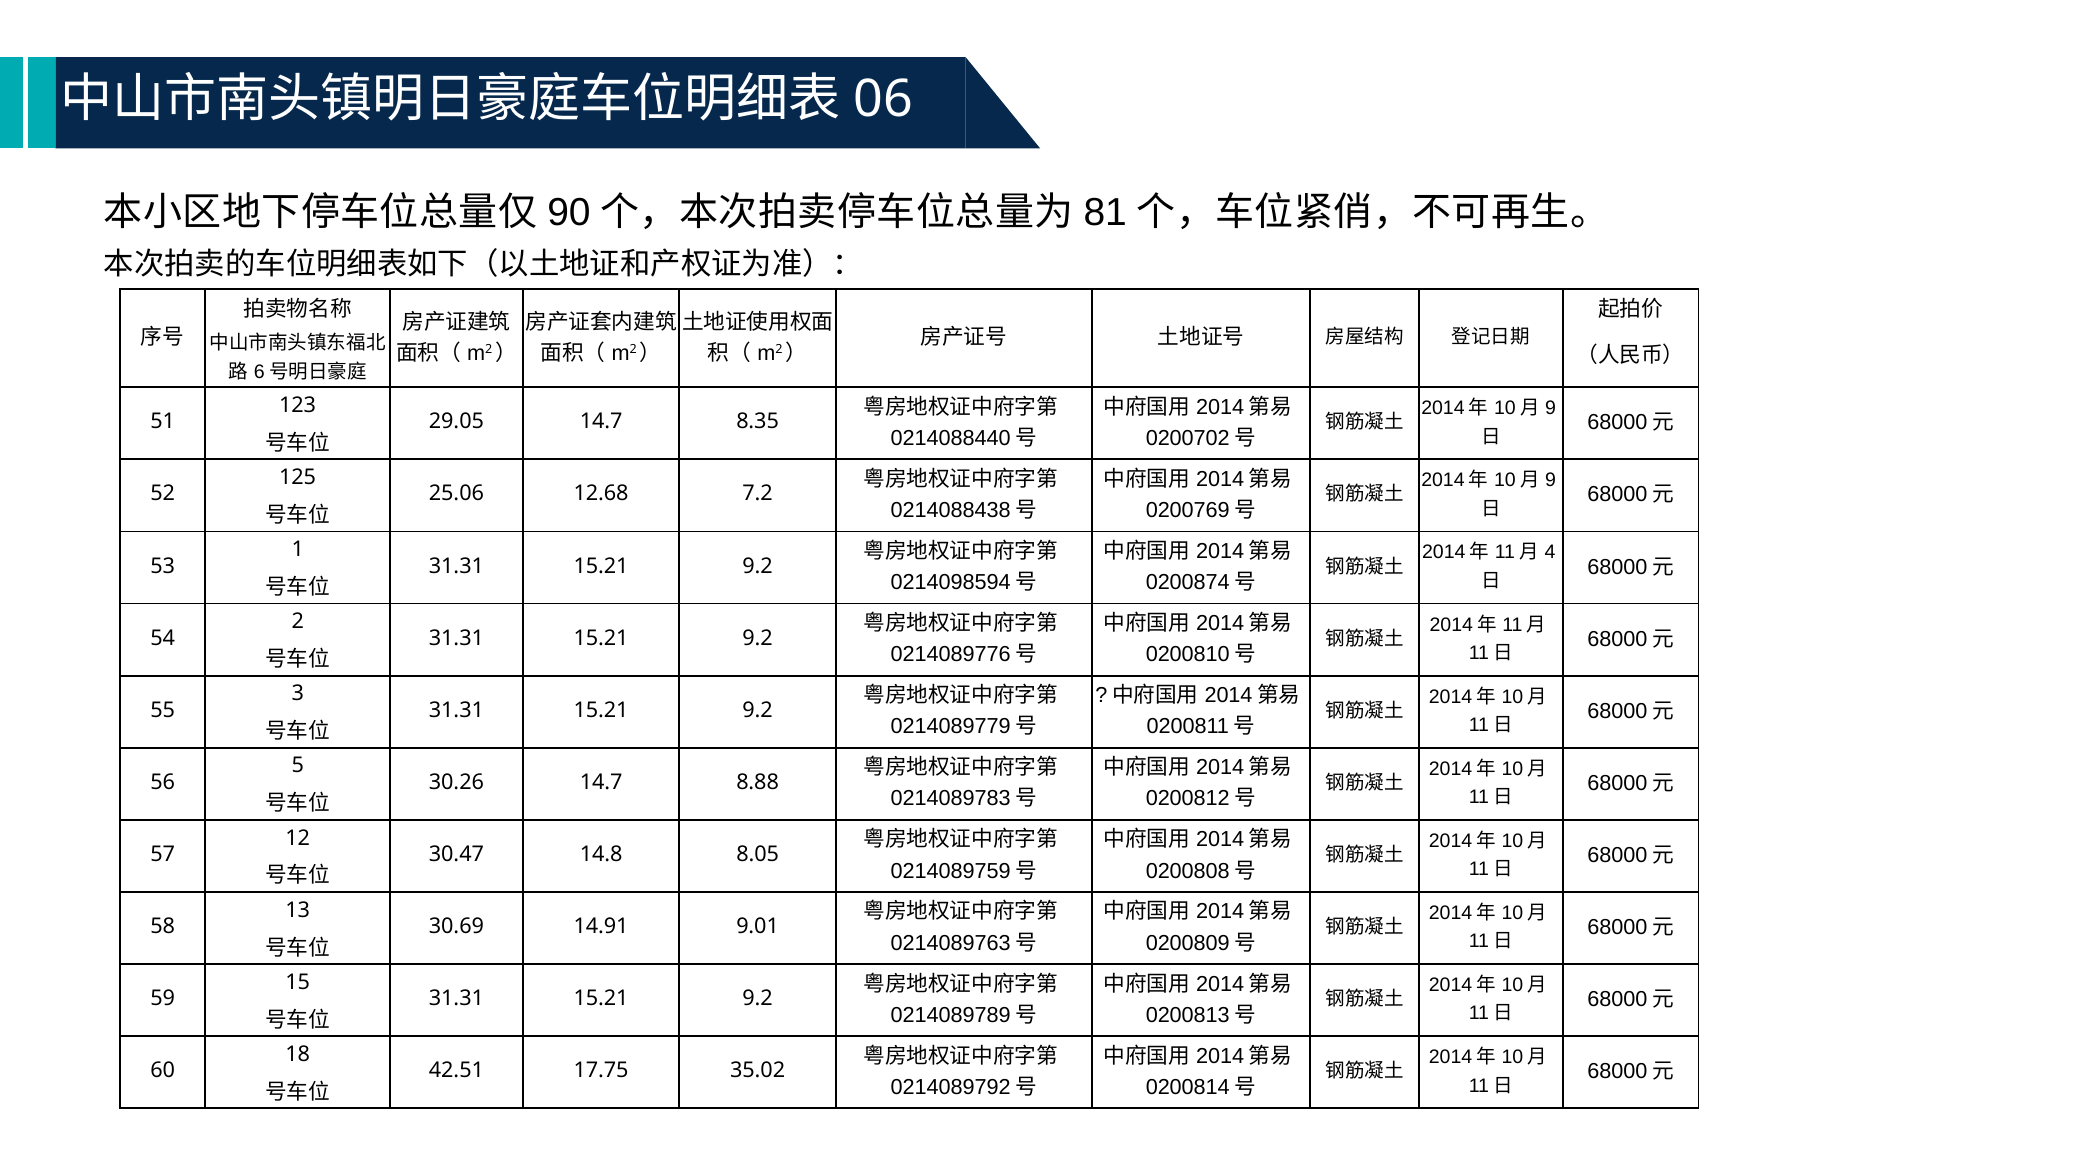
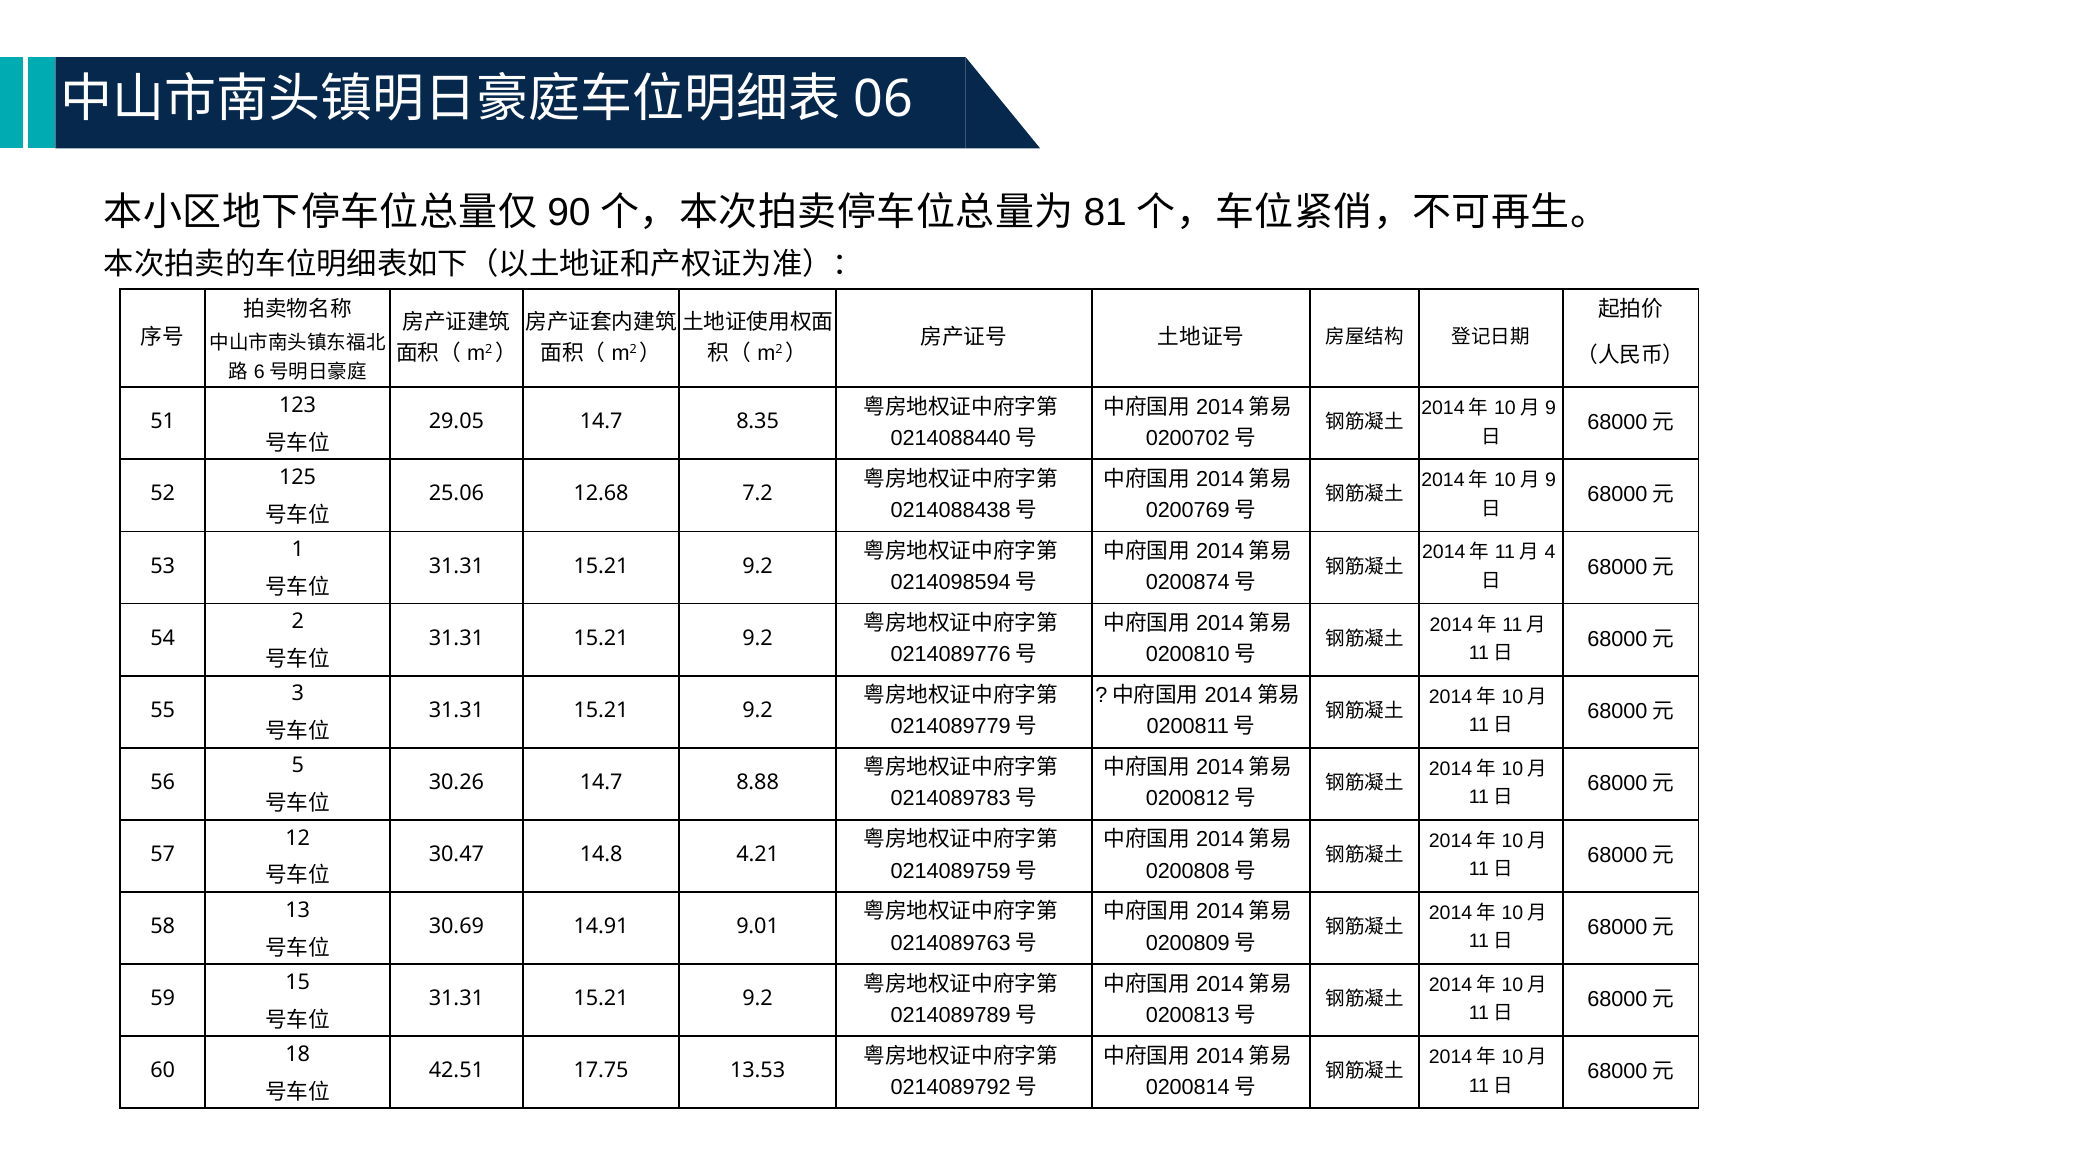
8.05: 8.05 -> 4.21 (758, 854)
35.02: 35.02 -> 13.53 (758, 1071)
